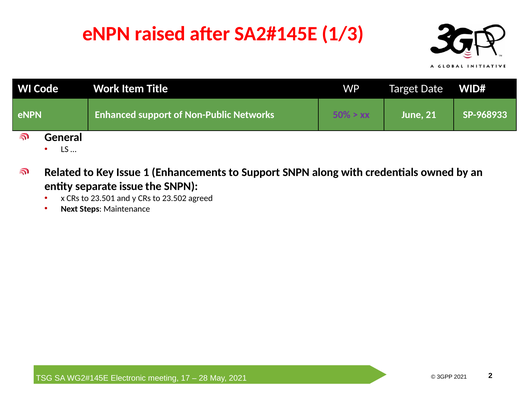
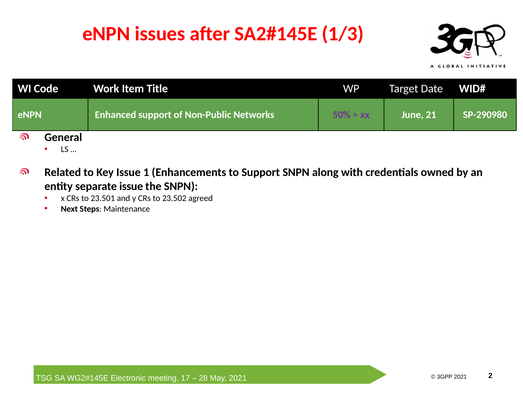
raised: raised -> issues (160, 34)
SP-968933: SP-968933 -> SP-290980 (485, 115)
